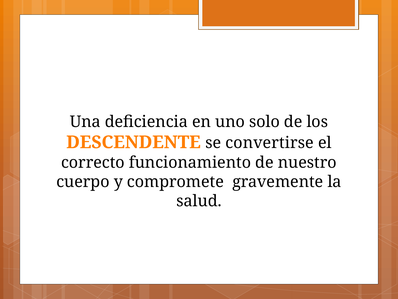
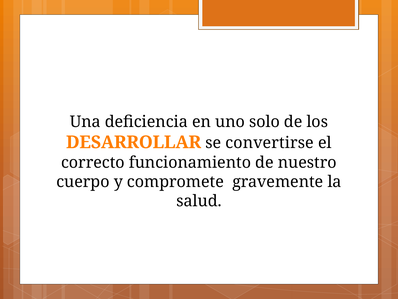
DESCENDENTE: DESCENDENTE -> DESARROLLAR (134, 142)
